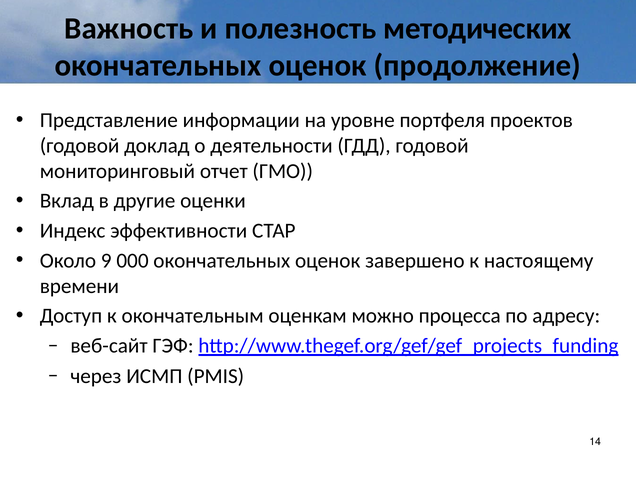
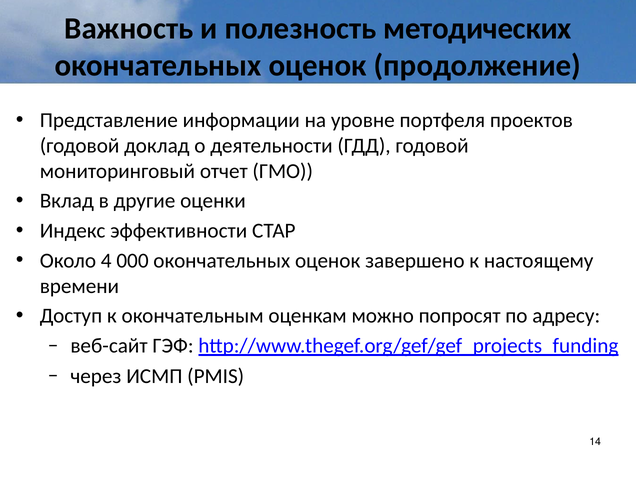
9: 9 -> 4 (106, 261)
процесса: процесса -> попросят (460, 316)
